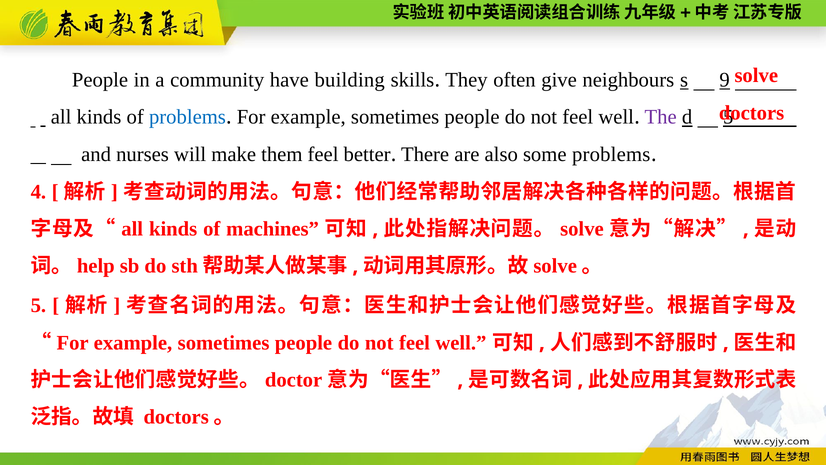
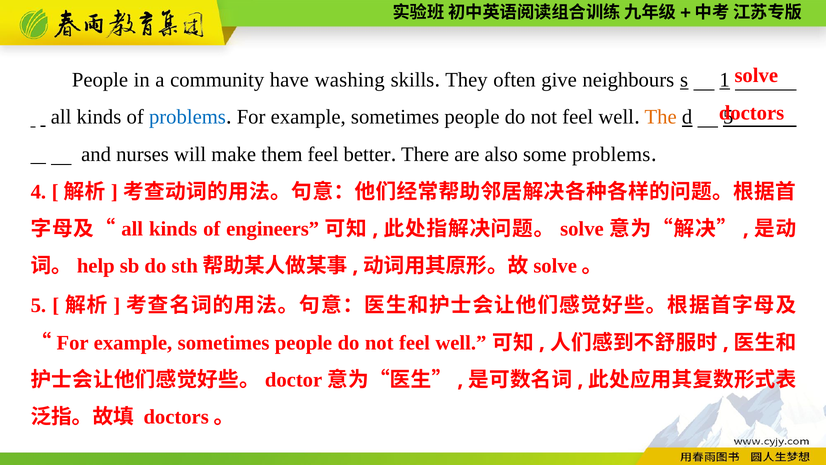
building: building -> washing (350, 80)
9: 9 -> 1 (725, 80)
The colour: purple -> orange (661, 117)
machines: machines -> engineers (273, 229)
